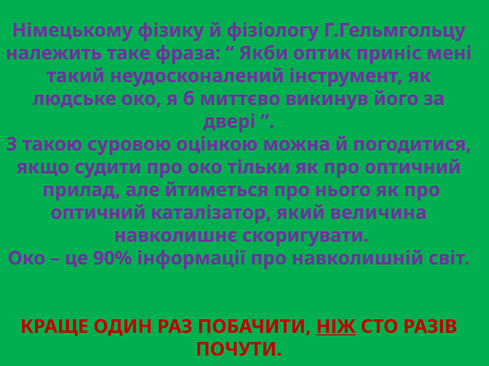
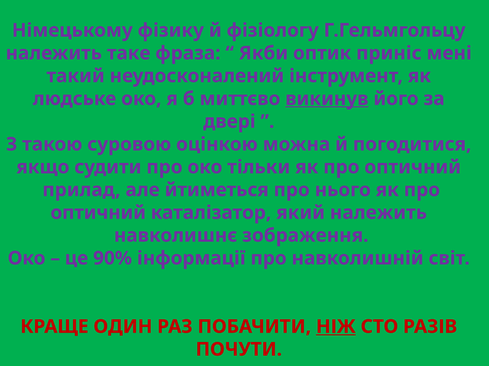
викинув underline: none -> present (327, 99)
який величина: величина -> належить (378, 213)
скоригувати: скоригувати -> зображення (305, 236)
